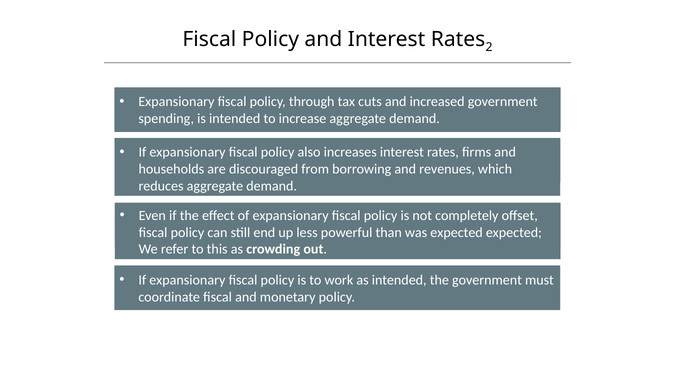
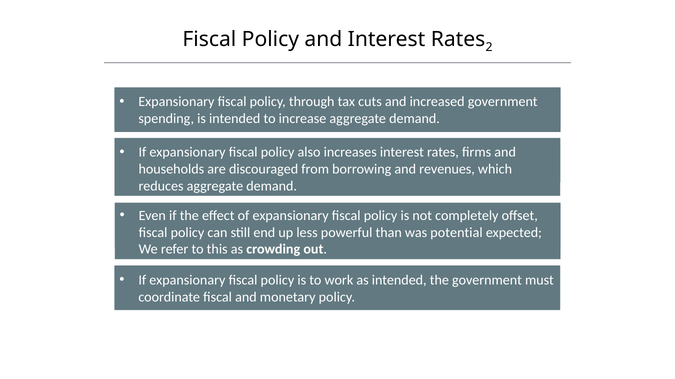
was expected: expected -> potential (457, 233)
